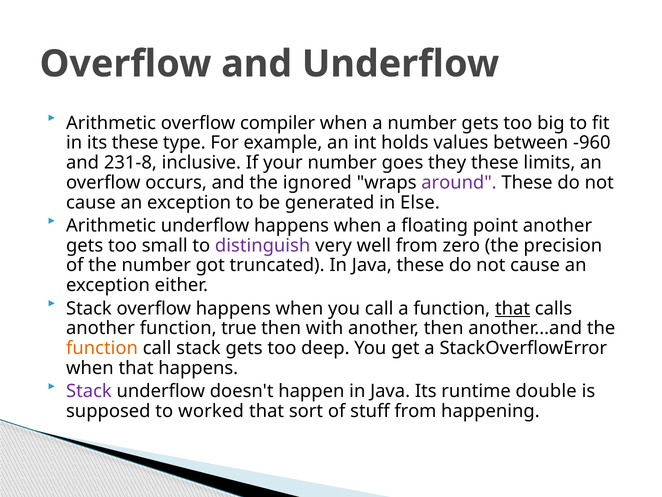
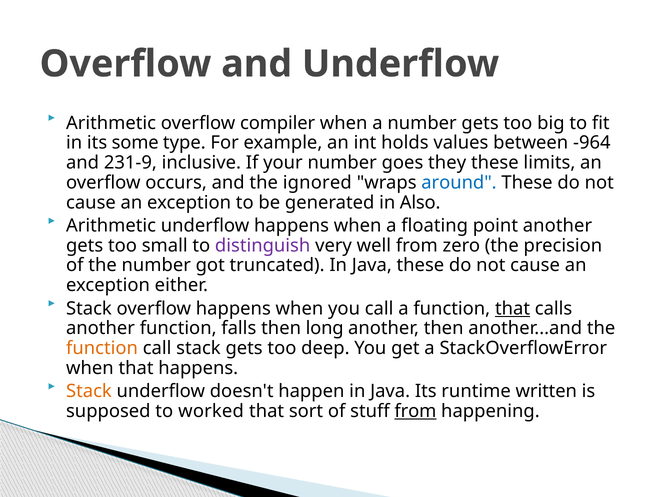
its these: these -> some (135, 143)
-960: -960 -> -964 (592, 143)
231-8: 231-8 -> 231-9 (130, 163)
around colour: purple -> blue (459, 182)
Else: Else -> Also (420, 202)
true: true -> falls (239, 328)
with: with -> long (325, 328)
Stack colour: purple -> orange (89, 391)
double: double -> written (546, 391)
from underline: none -> present (415, 411)
